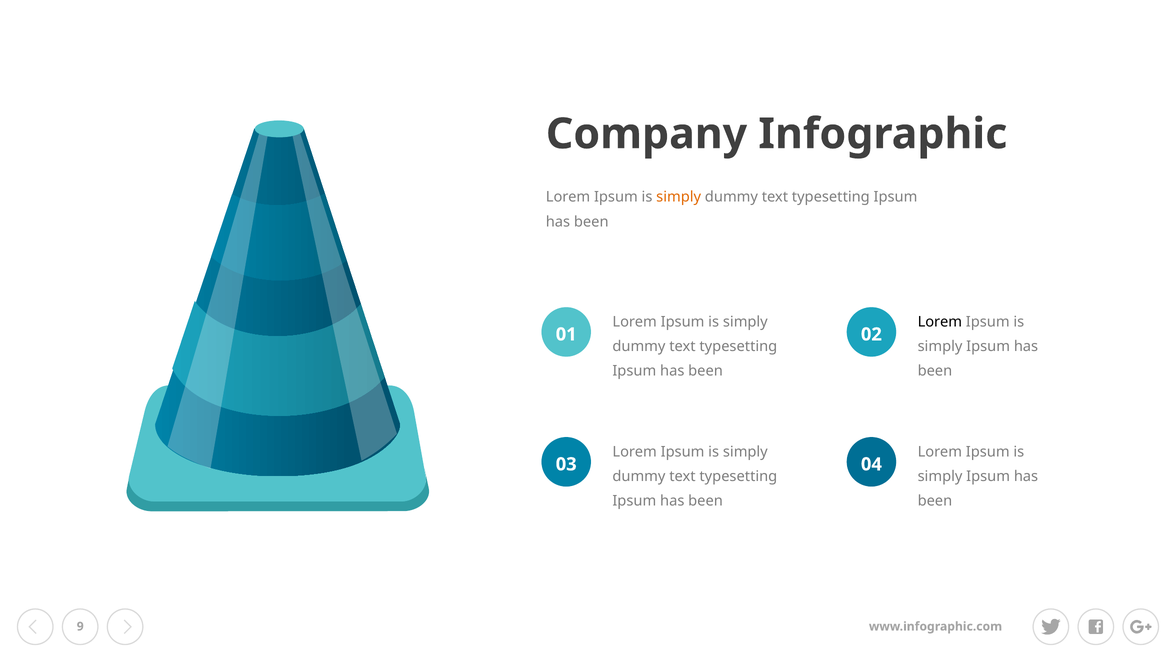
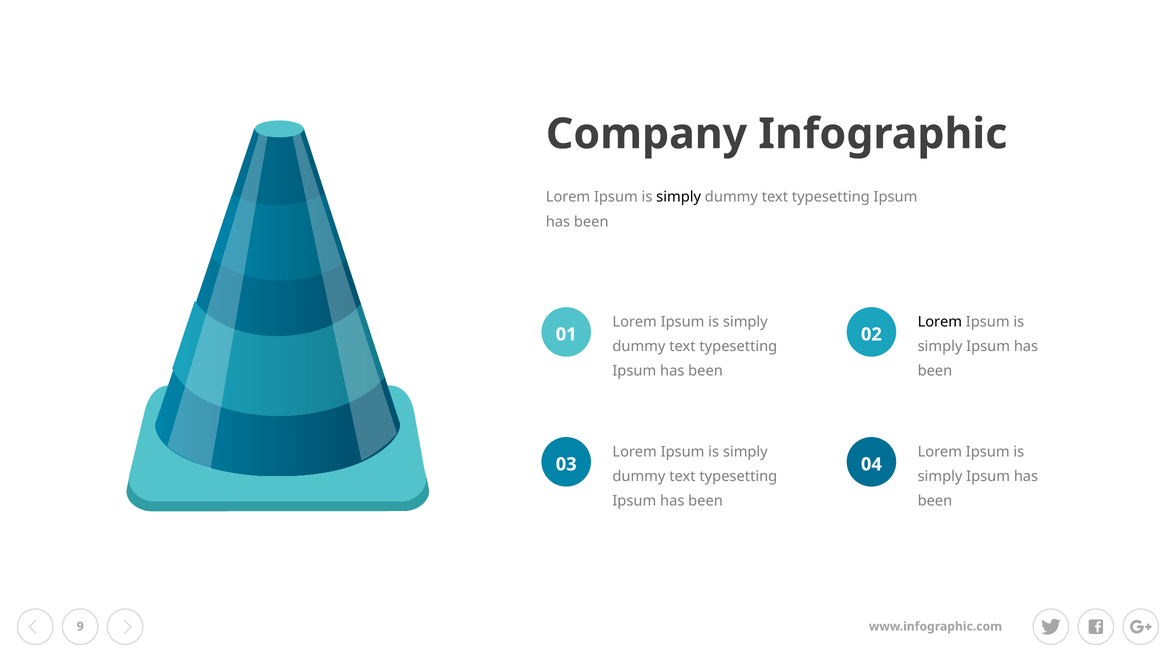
simply colour: orange -> black (679, 197)
